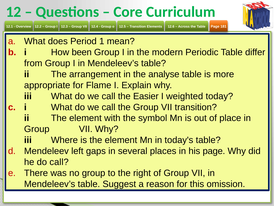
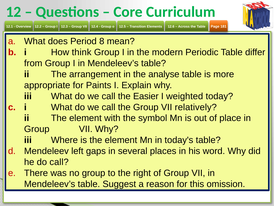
1: 1 -> 8 (102, 41)
been: been -> think (82, 52)
Flame: Flame -> Paints (99, 85)
VII transition: transition -> relatively (196, 107)
his page: page -> word (214, 151)
